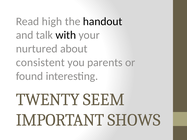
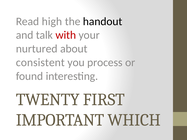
with colour: black -> red (66, 35)
parents: parents -> process (105, 63)
SEEM: SEEM -> FIRST (104, 100)
SHOWS: SHOWS -> WHICH (134, 120)
